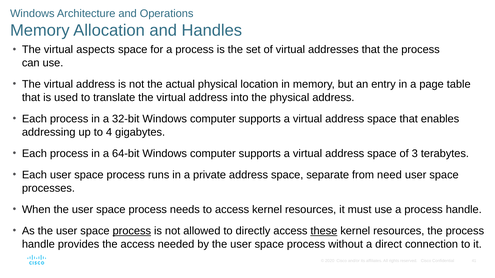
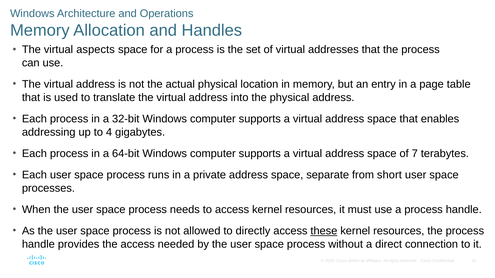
3: 3 -> 7 (415, 154)
need: need -> short (389, 175)
process underline: present -> none (132, 231)
